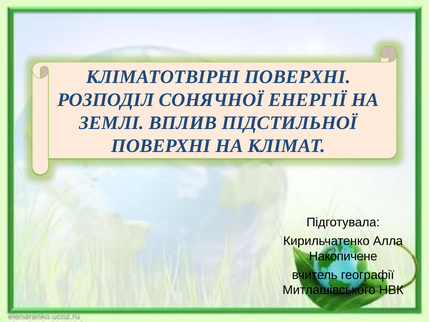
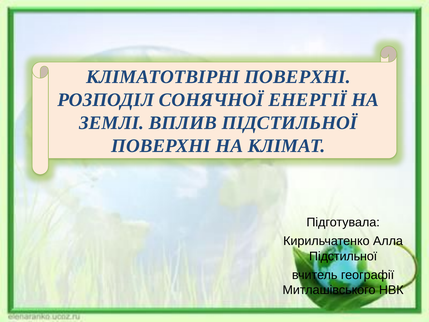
Накопичене: Накопичене -> Підстильної (343, 256)
